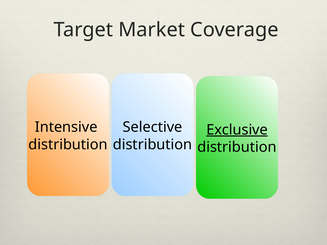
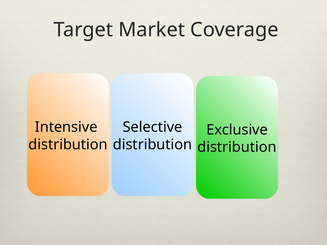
Exclusive underline: present -> none (237, 130)
